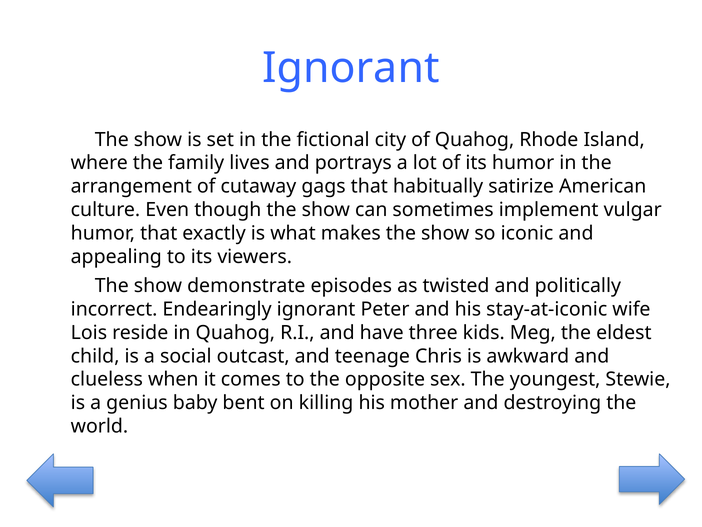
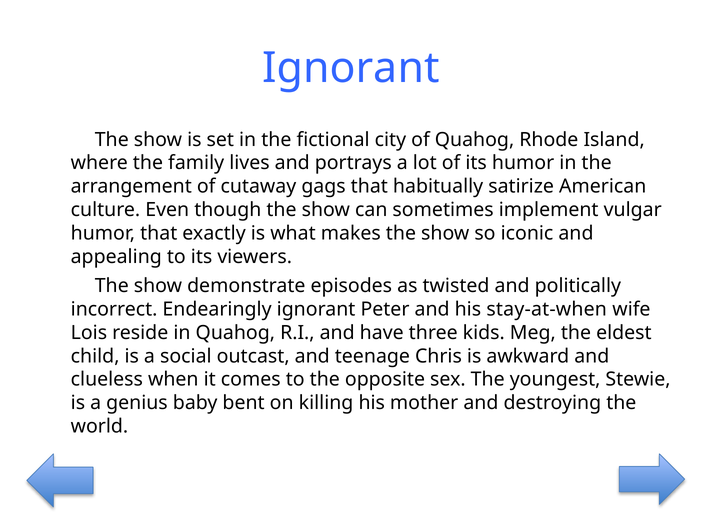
stay-at-iconic: stay-at-iconic -> stay-at-when (547, 309)
